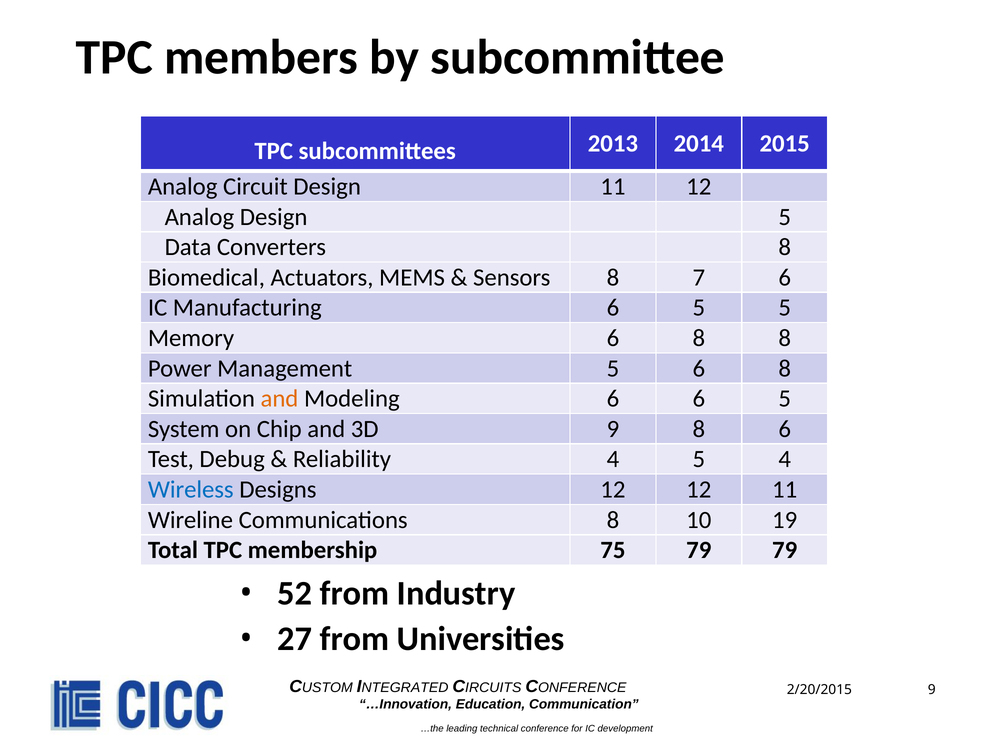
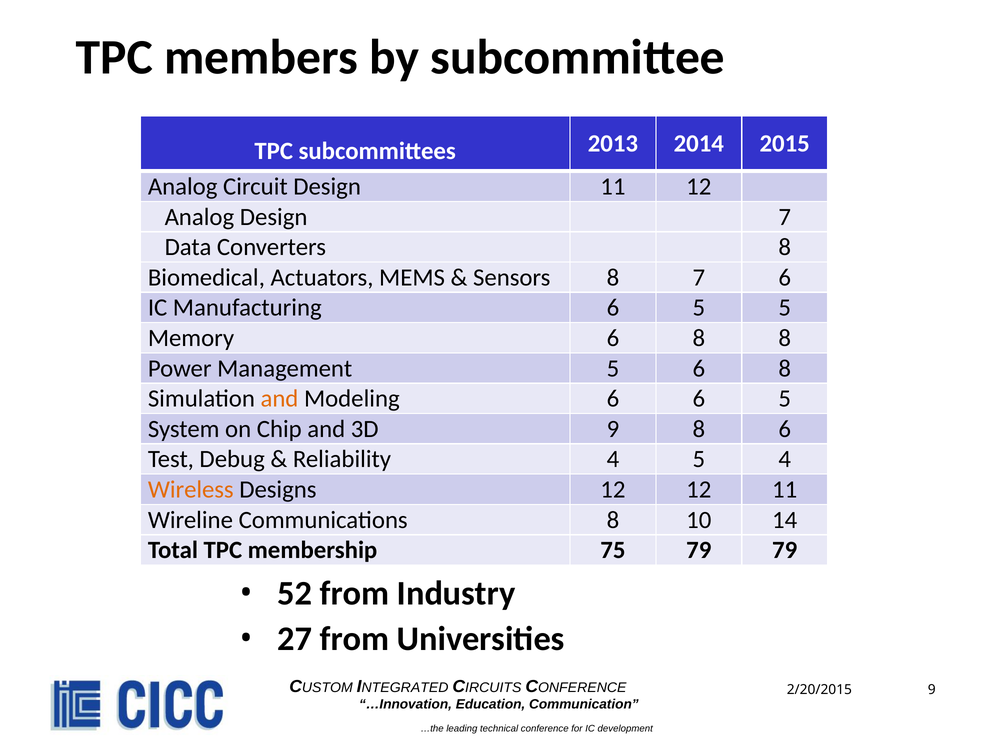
Design 5: 5 -> 7 (785, 217)
Wireless colour: blue -> orange (191, 490)
19: 19 -> 14 (785, 520)
